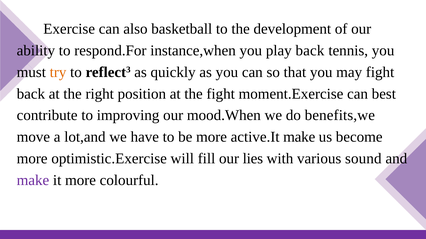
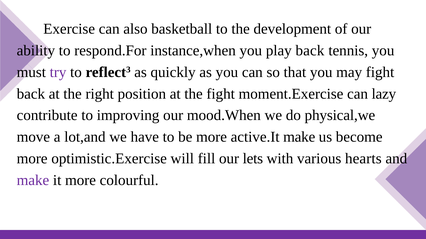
try colour: orange -> purple (58, 72)
best: best -> lazy (384, 94)
benefits,we: benefits,we -> physical,we (340, 116)
lies: lies -> lets (253, 159)
sound: sound -> hearts (363, 159)
